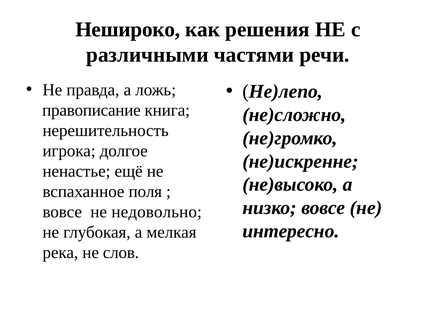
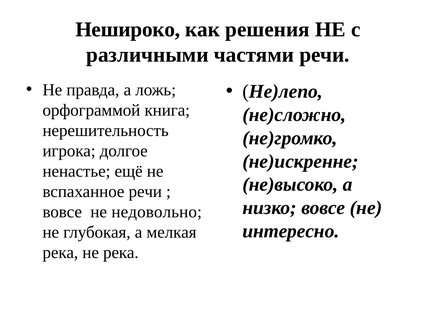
правописание: правописание -> орфограммой (91, 110)
вспаханное поля: поля -> речи (145, 192)
не слов: слов -> река (121, 253)
